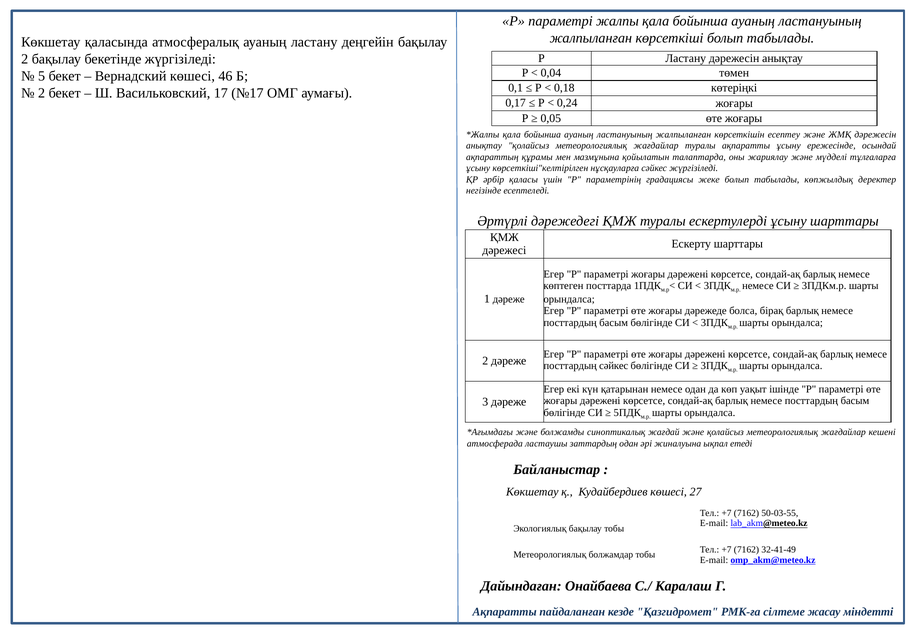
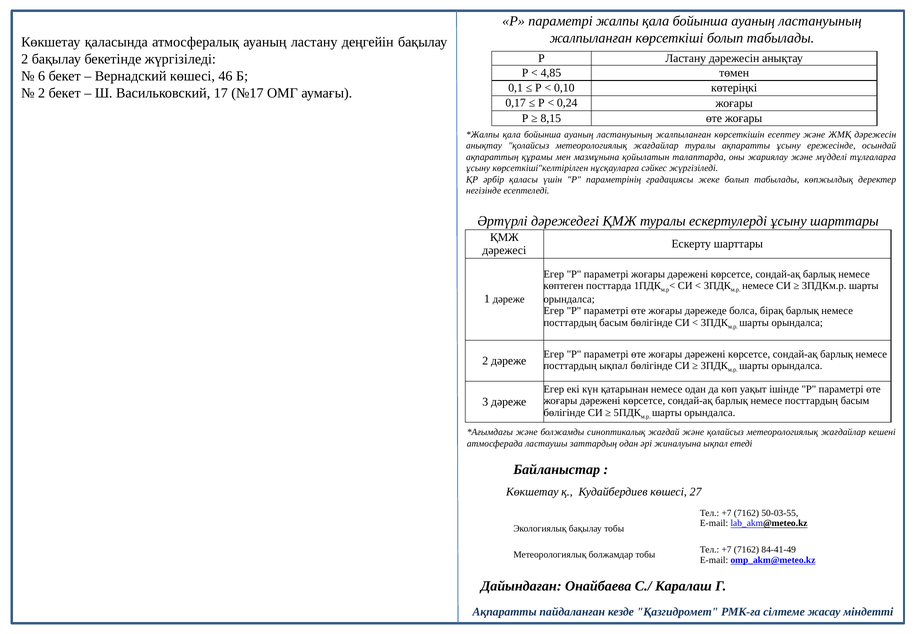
0,04: 0,04 -> 4,85 (551, 73)
5: 5 -> 6 (42, 76)
0,18: 0,18 -> 0,10 (564, 88)
0,05: 0,05 -> 8,15 (551, 118)
посттардың сәйкес: сәйкес -> ықпал (614, 366)
32-41-49: 32-41-49 -> 84-41-49 (779, 550)
